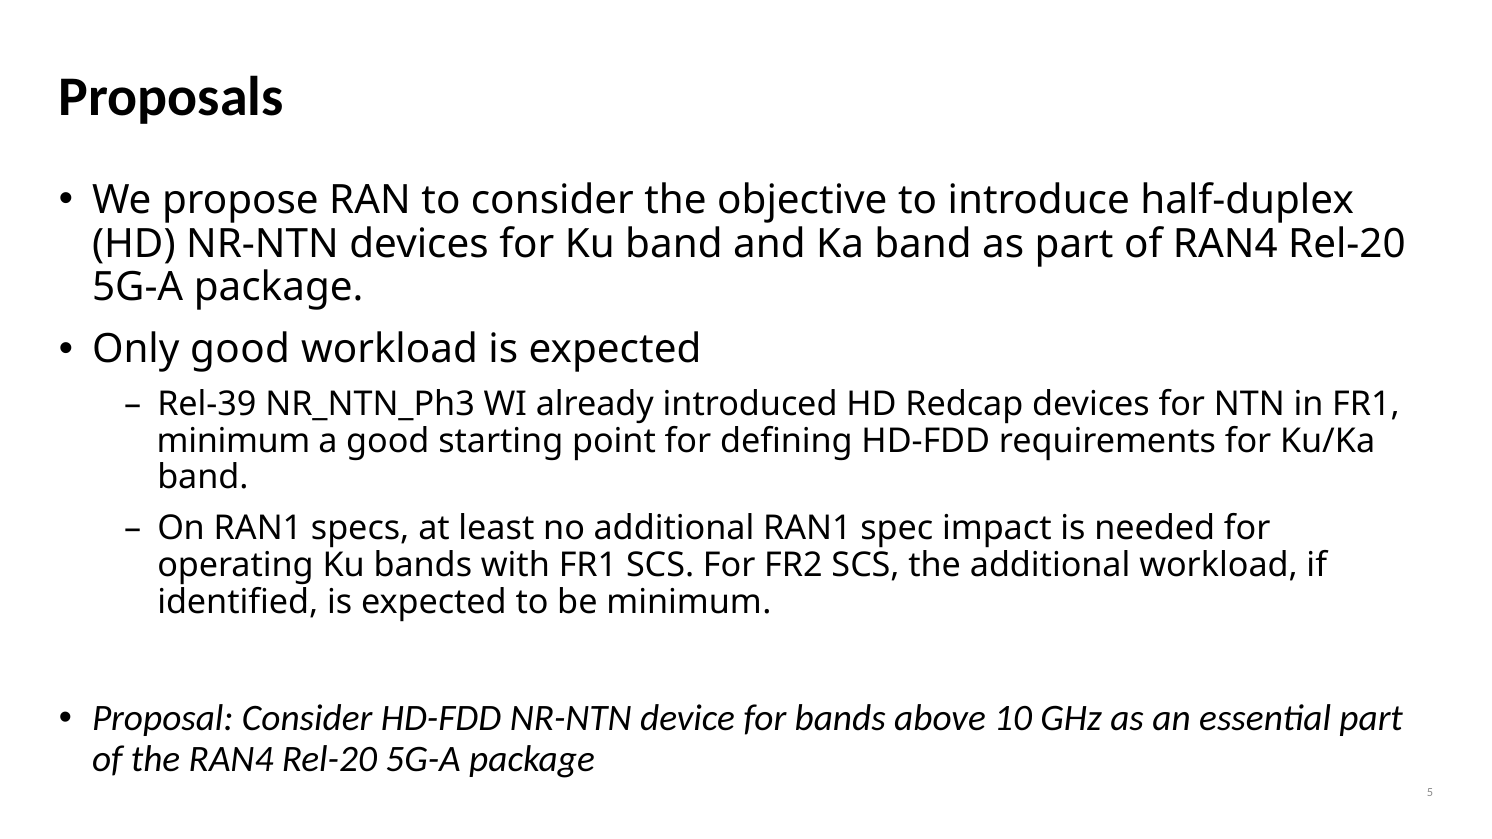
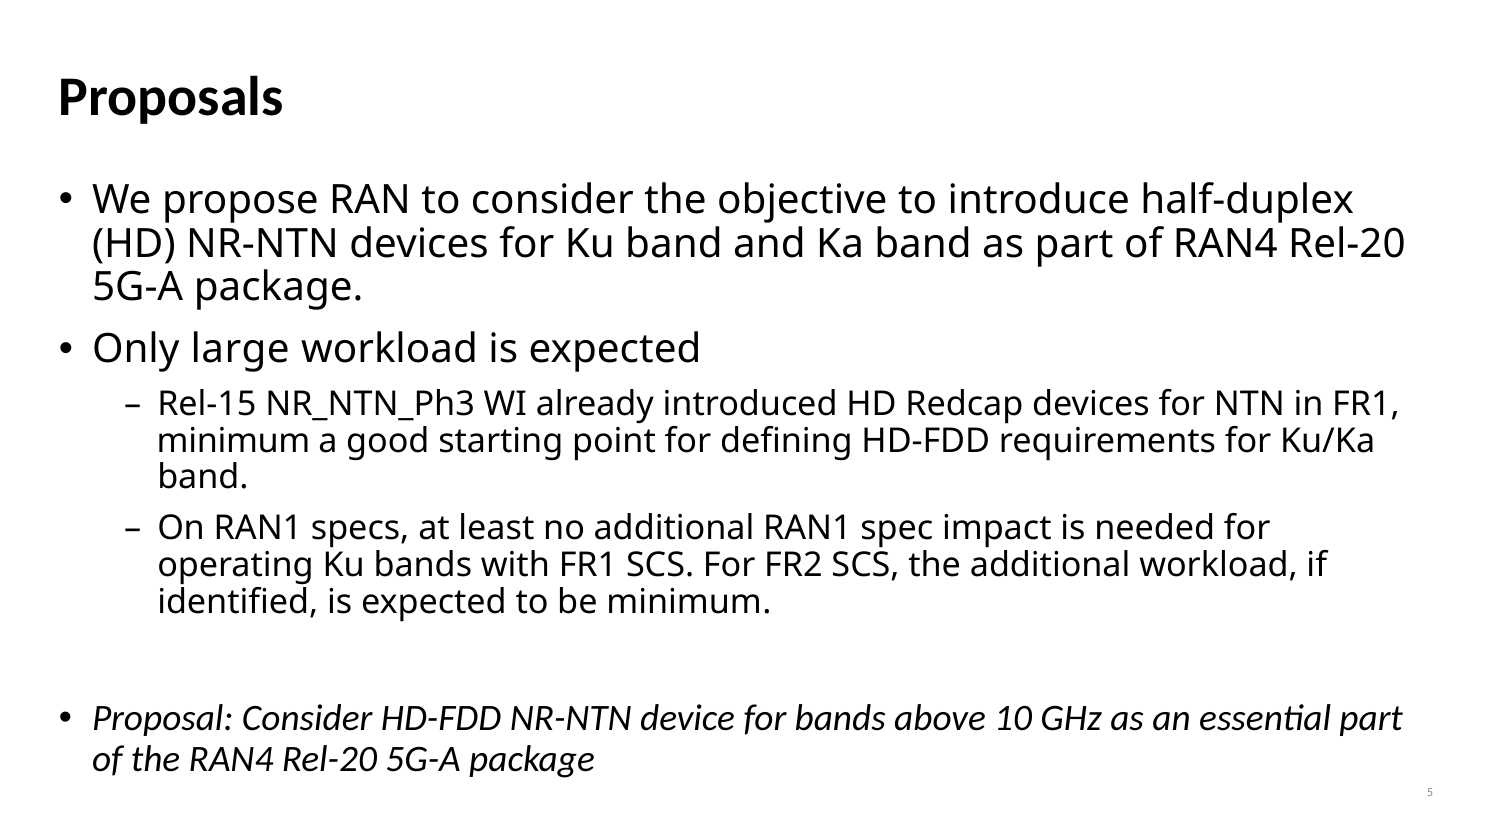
Only good: good -> large (240, 350)
Rel-39: Rel-39 -> Rel-15 (207, 404)
